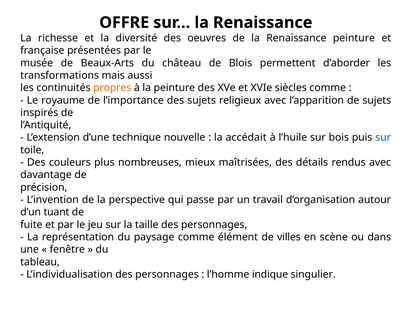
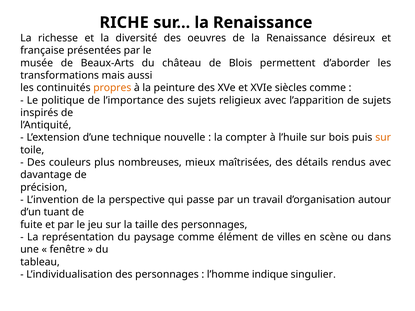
OFFRE: OFFRE -> RICHE (124, 23)
Renaissance peinture: peinture -> désireux (354, 38)
royaume: royaume -> politique (63, 100)
accédait: accédait -> compter (246, 138)
sur colour: blue -> orange (383, 138)
